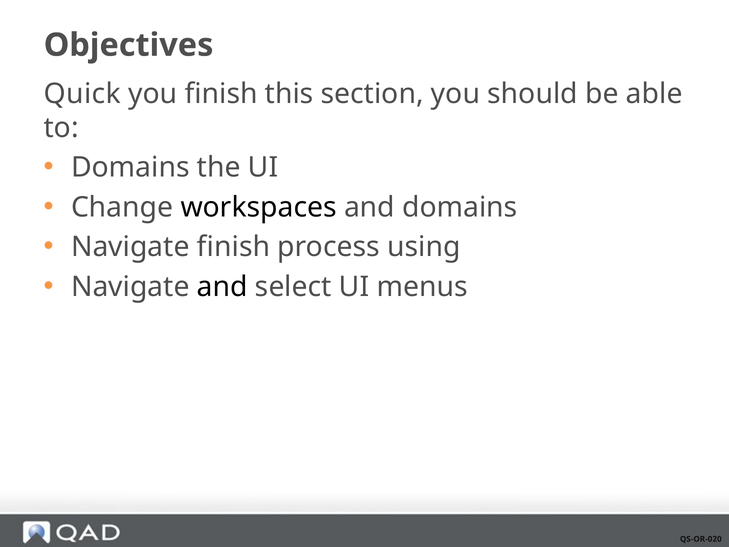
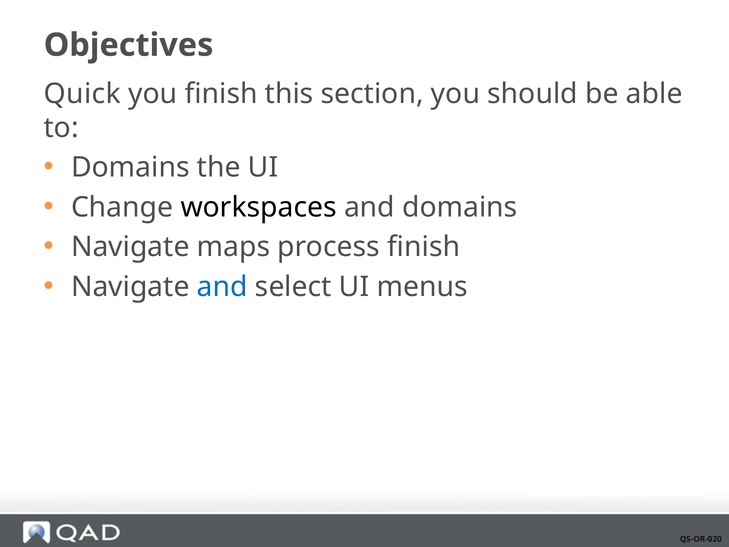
Navigate finish: finish -> maps (234, 247)
process using: using -> finish (424, 247)
and colour: black -> blue (222, 287)
